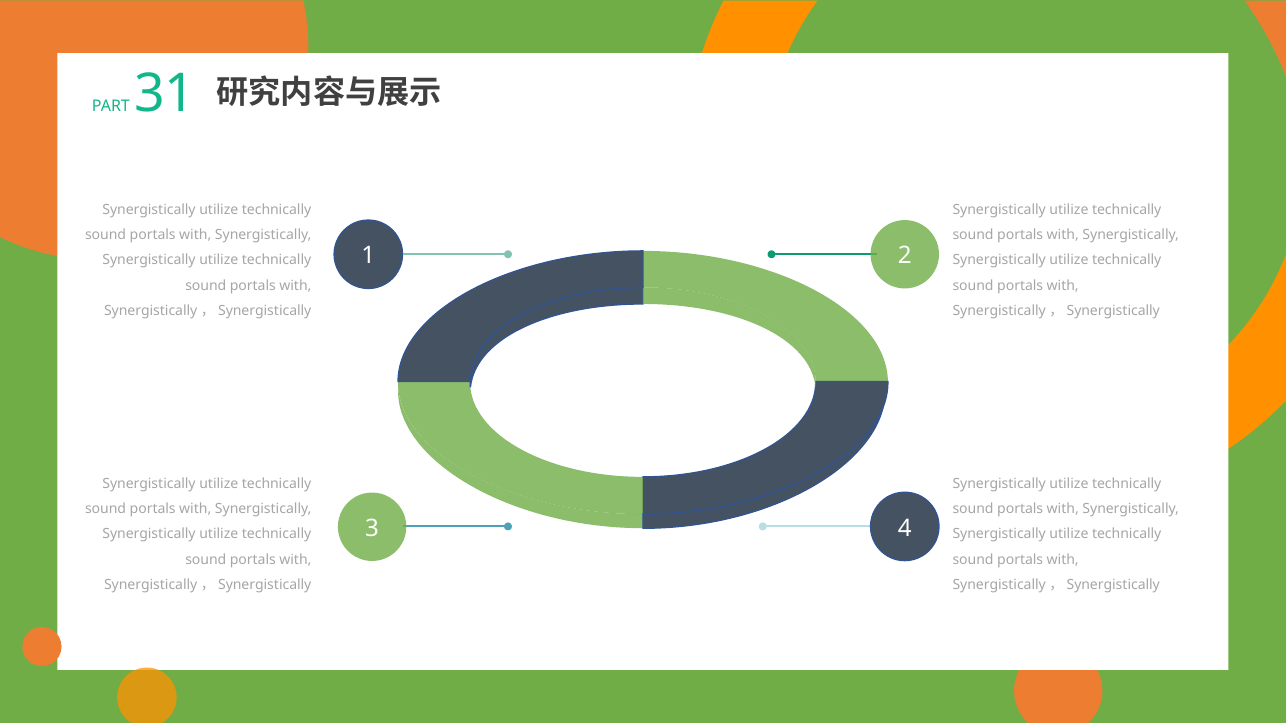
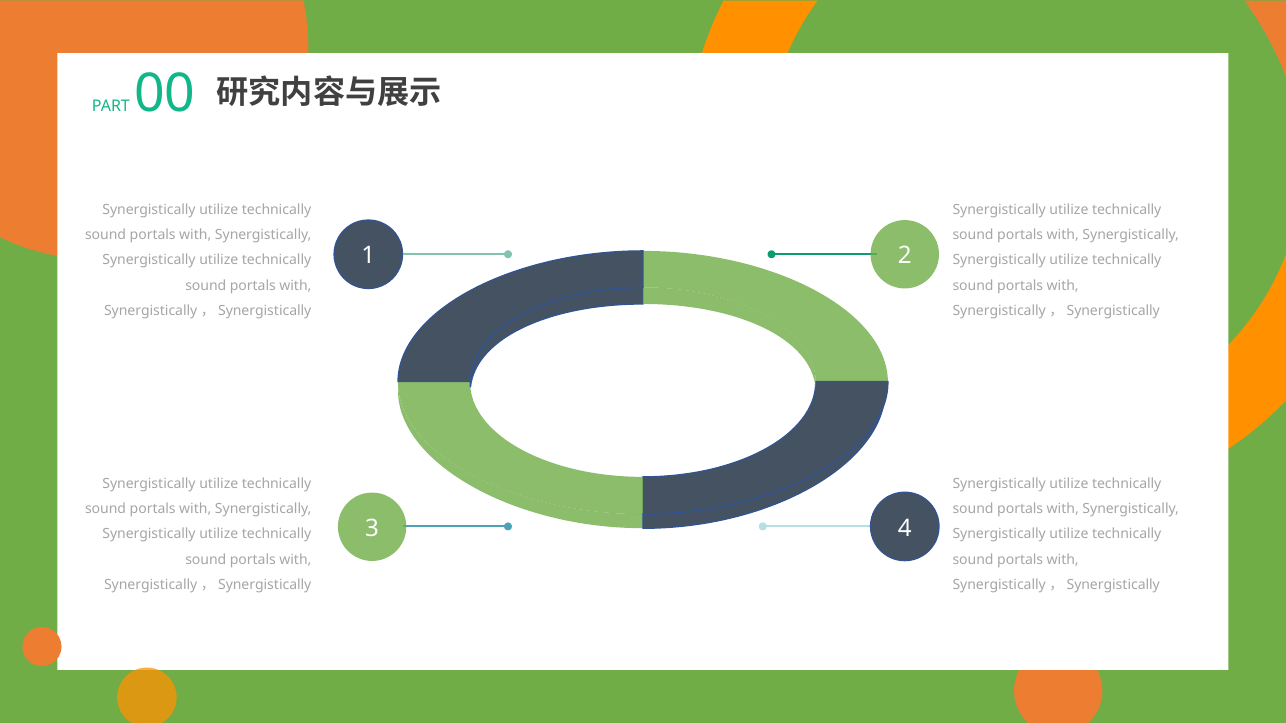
31: 31 -> 00 (165, 94)
